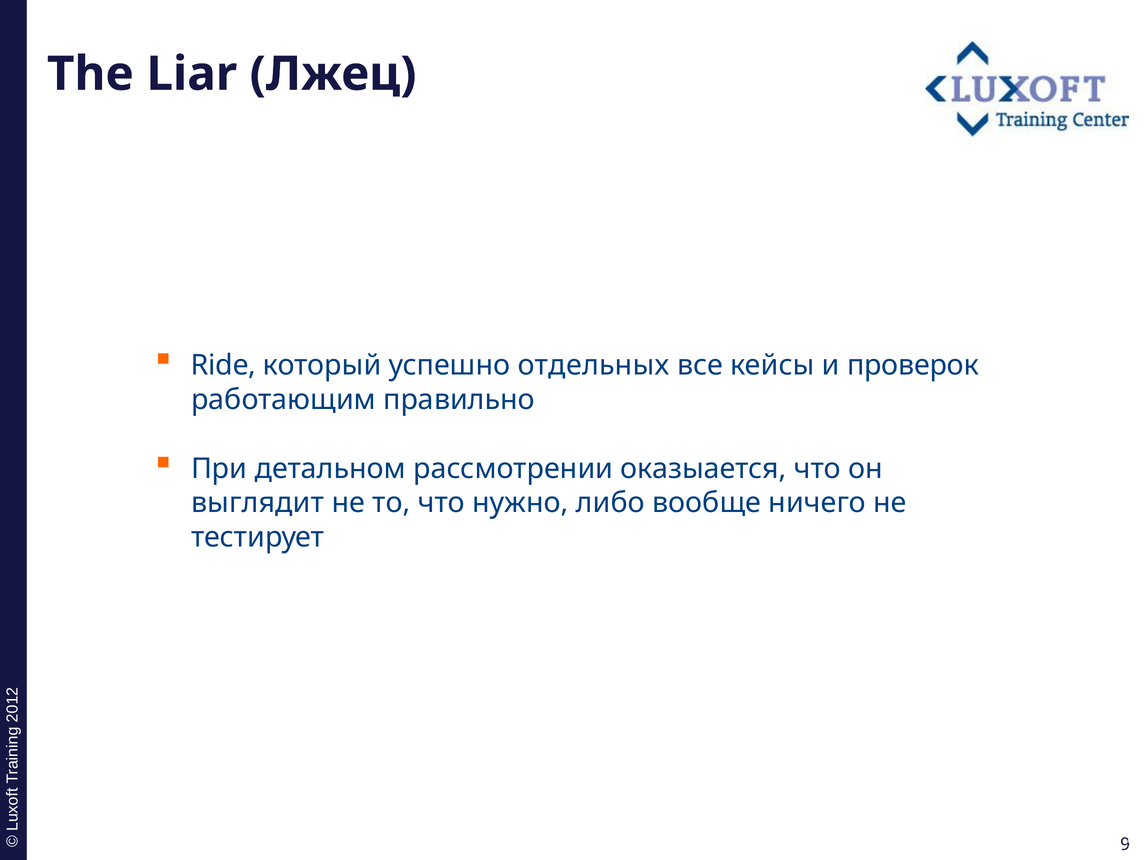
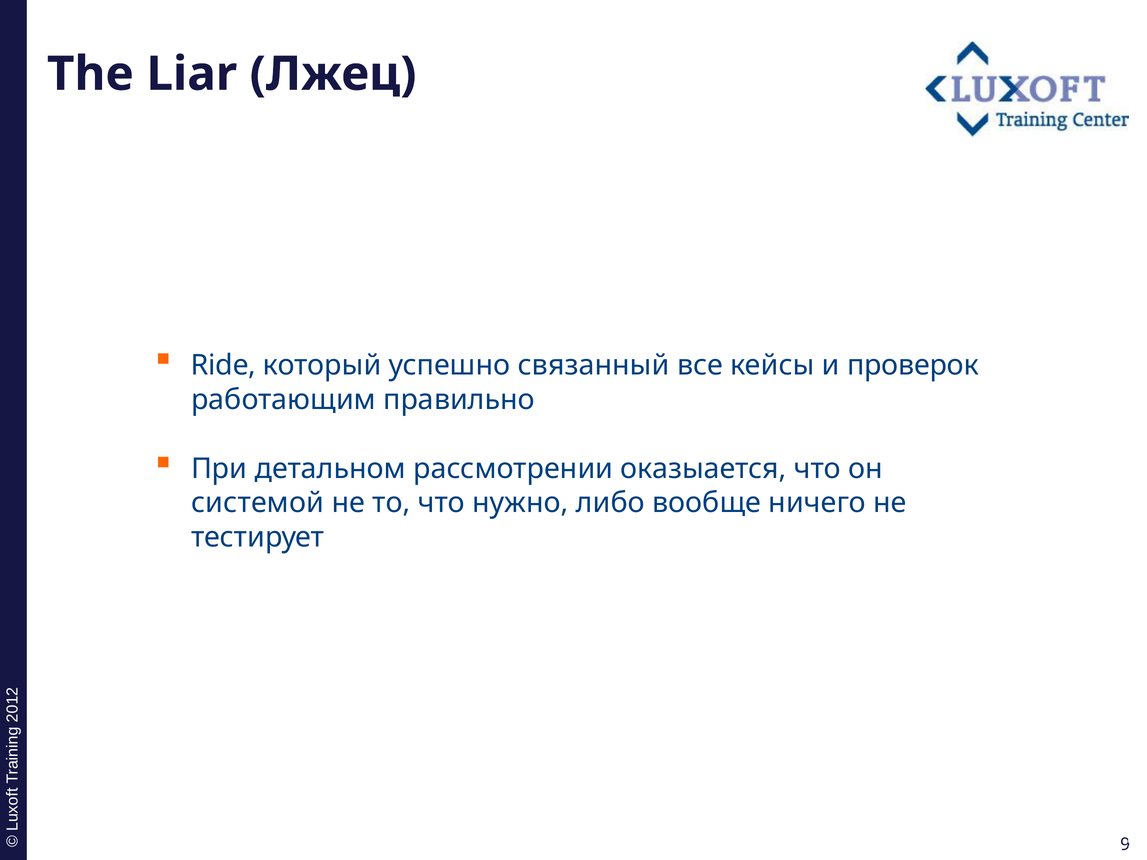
отдельных: отдельных -> связанный (594, 366)
выглядит: выглядит -> системой (258, 503)
